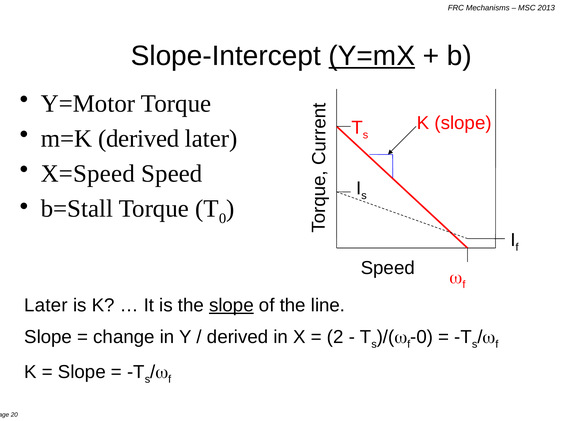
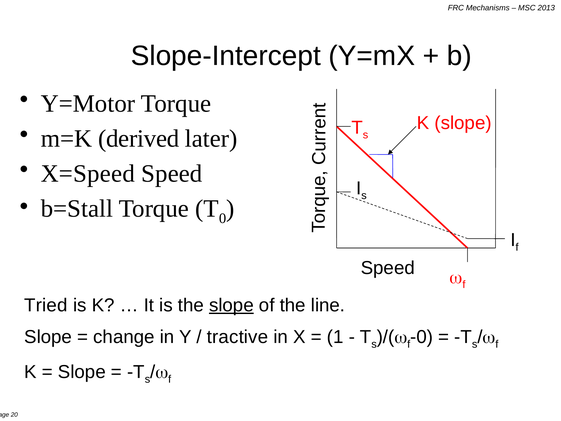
Y=mX underline: present -> none (372, 56)
Later: Later -> Tried (46, 305)
derived: derived -> tractive (238, 337)
2: 2 -> 1 (335, 337)
